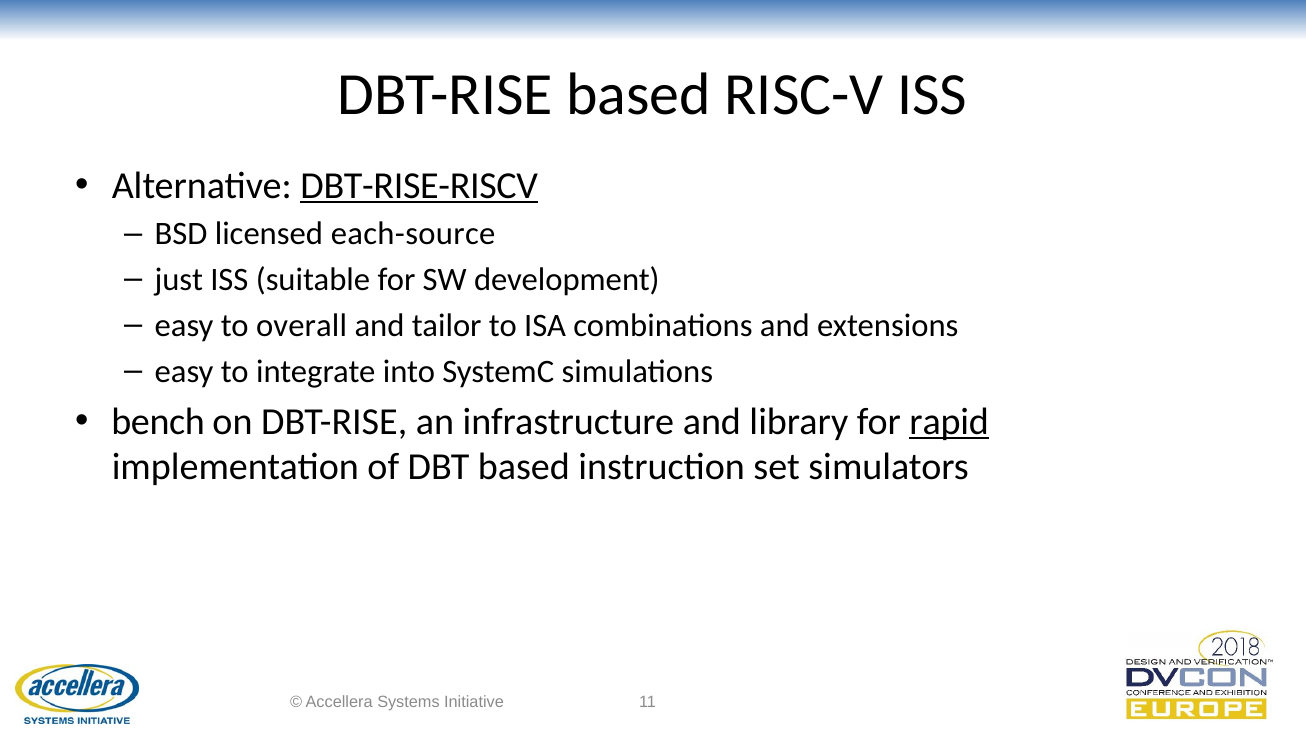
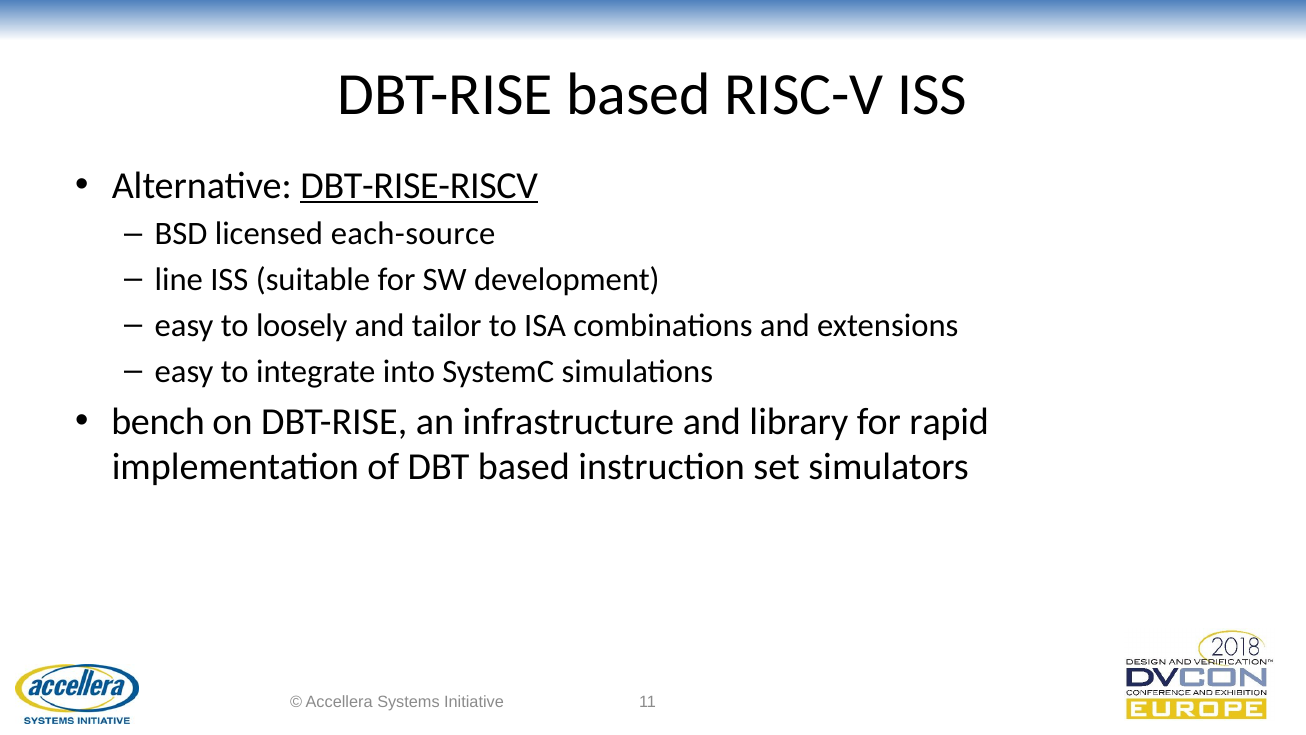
just: just -> line (179, 280)
overall: overall -> loosely (302, 325)
rapid underline: present -> none (949, 421)
